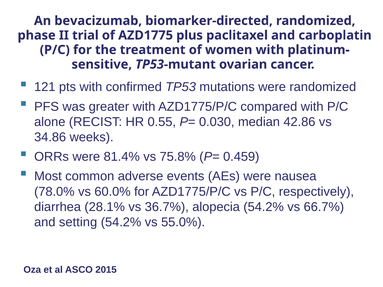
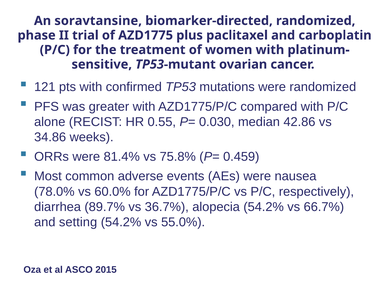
bevacizumab: bevacizumab -> soravtansine (98, 21)
28.1%: 28.1% -> 89.7% (105, 207)
